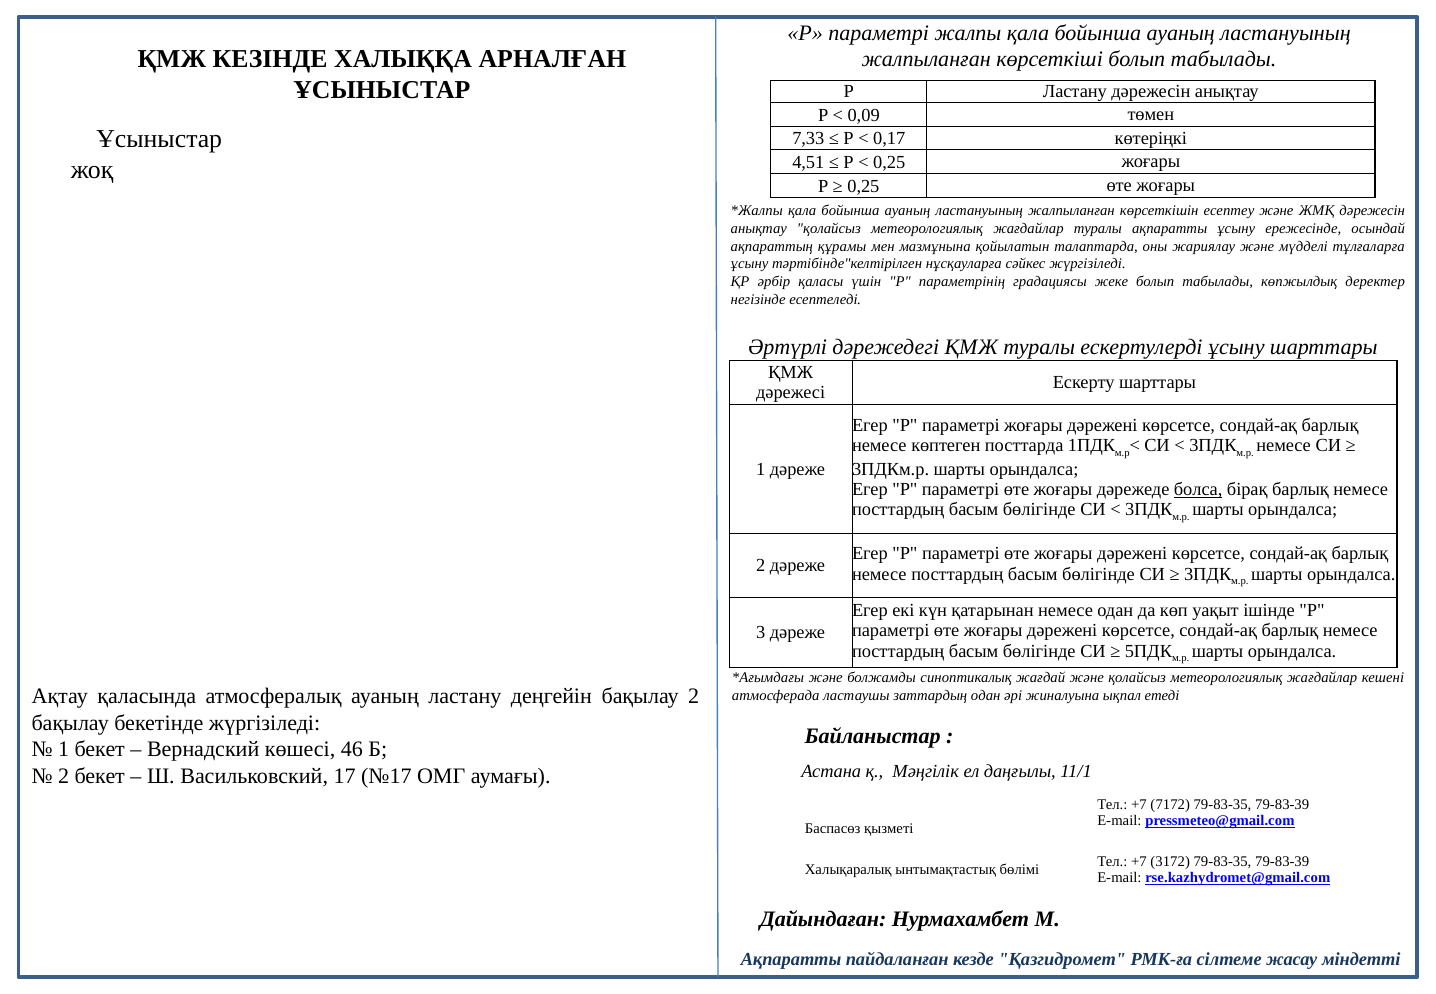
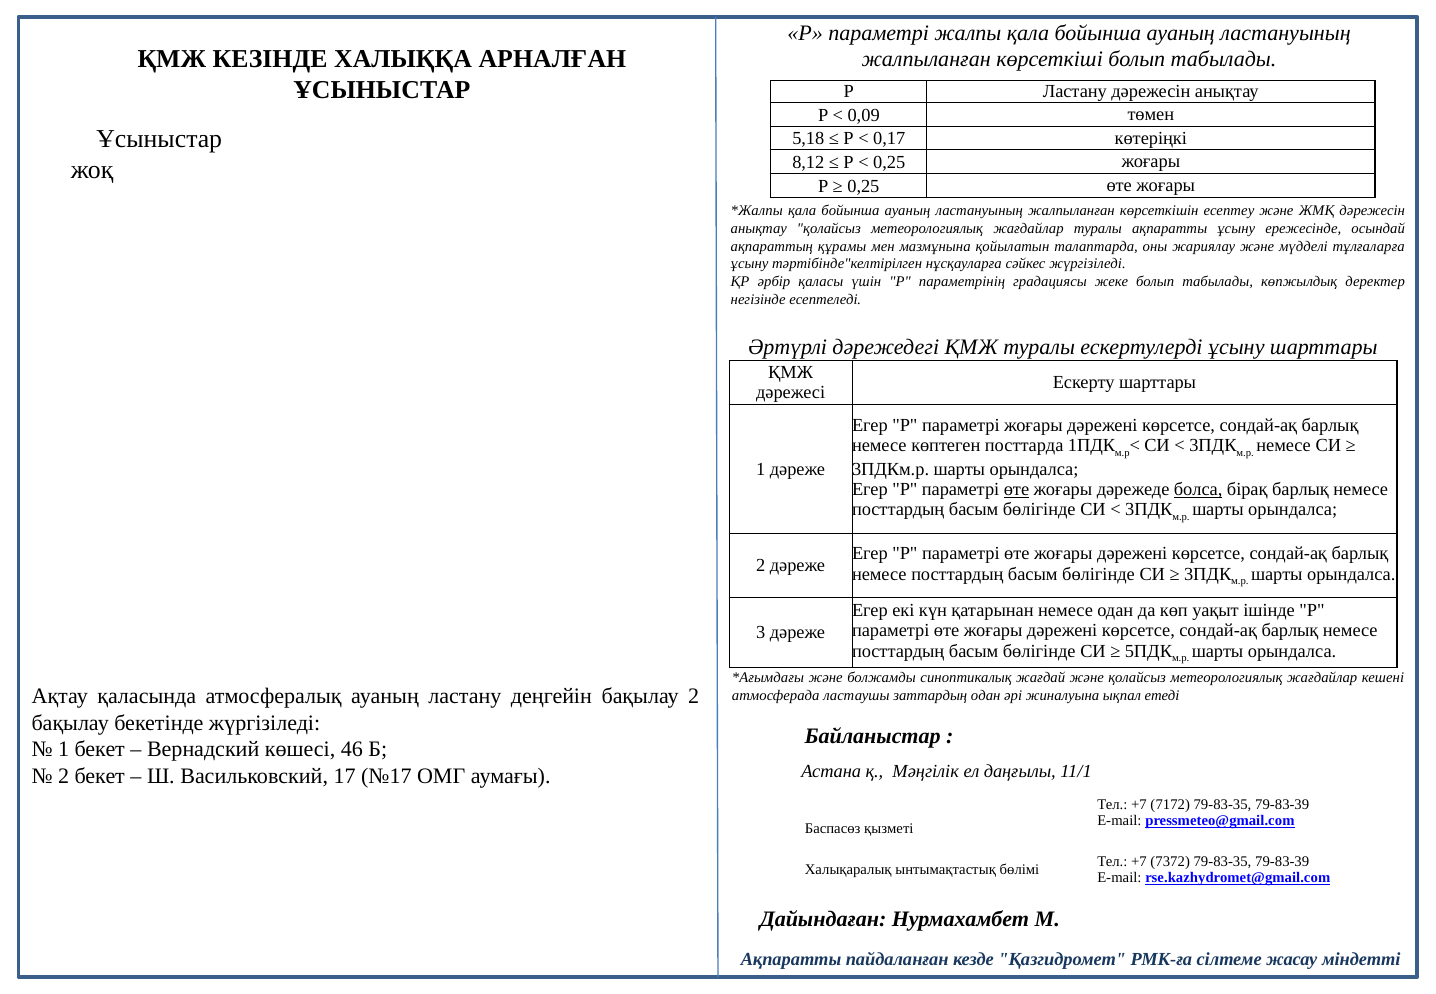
7,33: 7,33 -> 5,18 (808, 139)
4,51: 4,51 -> 8,12 (808, 163)
өте underline: none -> present (1016, 489)
3172: 3172 -> 7372 (1170, 862)
